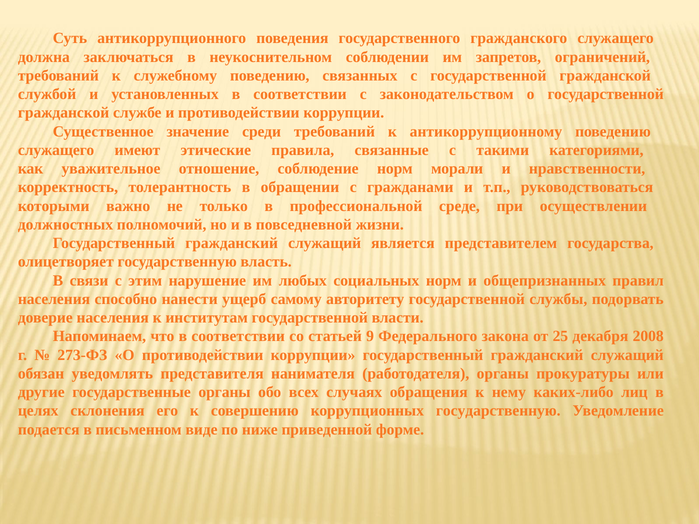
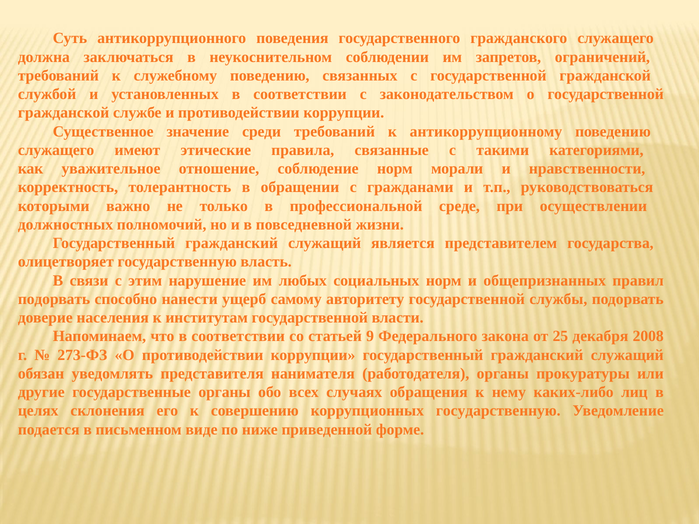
населения: населения -> подорвать (54, 299)
